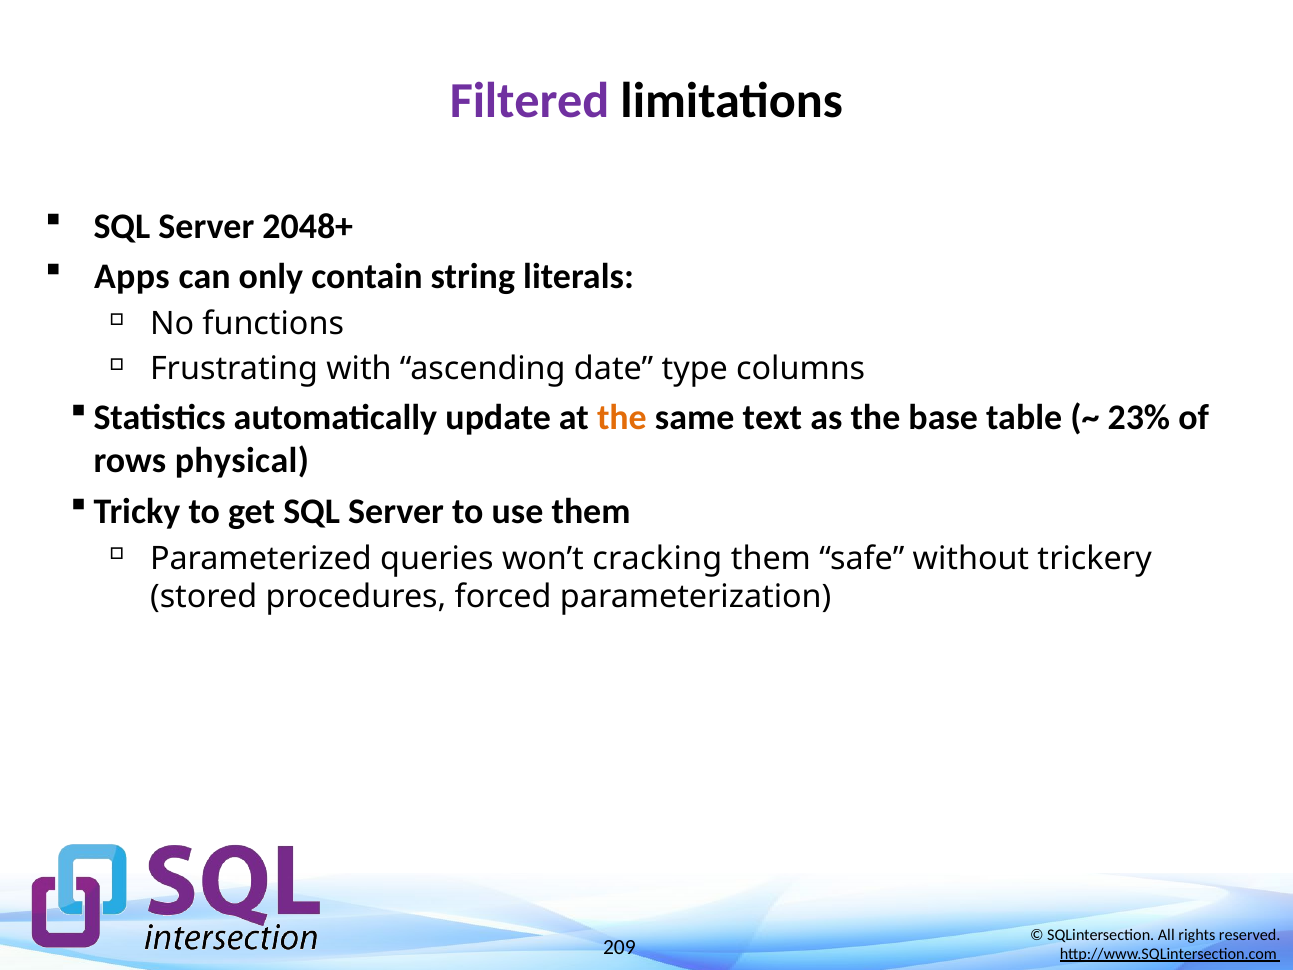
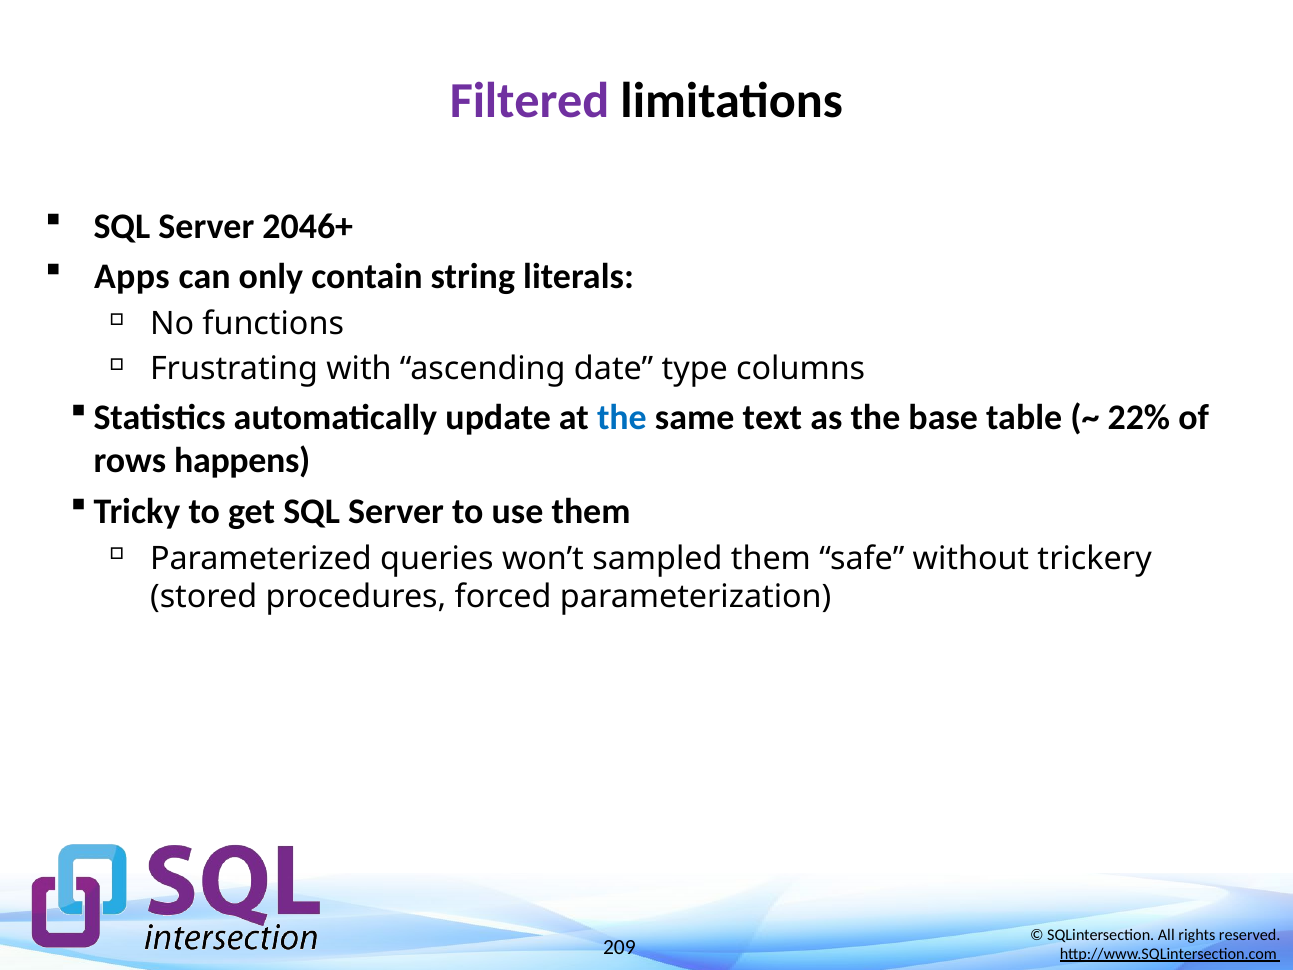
2048+: 2048+ -> 2046+ (308, 226)
the colour: orange -> blue (622, 418)
23%: 23% -> 22% (1139, 418)
physical: physical -> happens (242, 461)
cracking: cracking -> sampled (657, 558)
